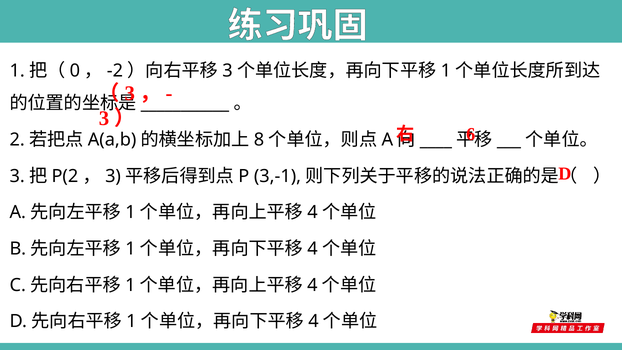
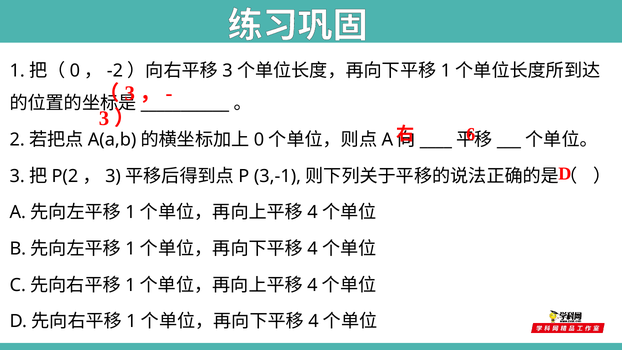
8: 8 -> 0 (259, 140)
